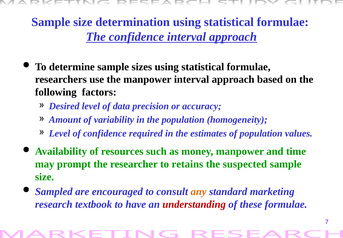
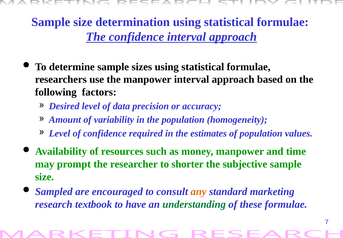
retains: retains -> shorter (188, 164)
suspected: suspected -> subjective (245, 164)
understanding colour: red -> green (194, 204)
